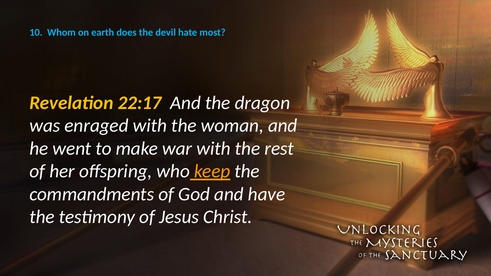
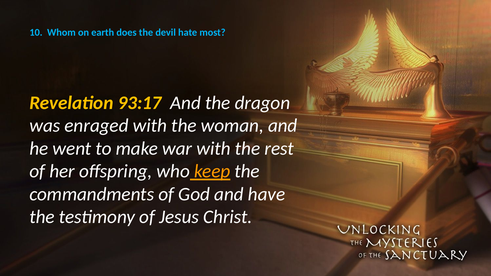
22:17: 22:17 -> 93:17 (140, 103)
